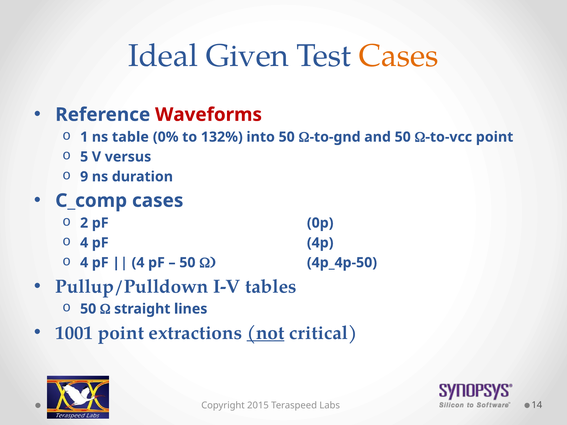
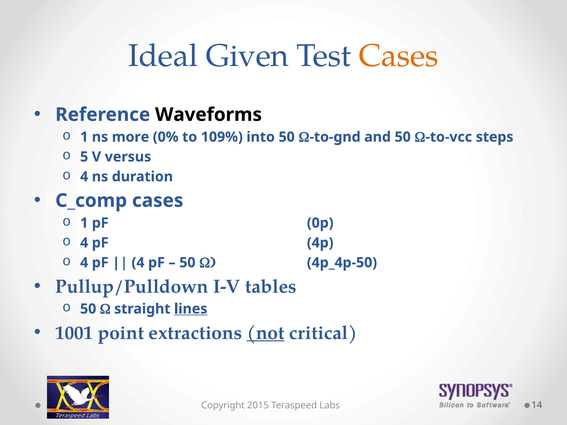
Waveforms colour: red -> black (209, 115)
table: table -> more (131, 137)
132%: 132% -> 109% (222, 137)
point: point -> steps (495, 137)
9: 9 -> 4 (84, 177)
2: 2 -> 1 (84, 223)
lines underline: none -> present (191, 309)
